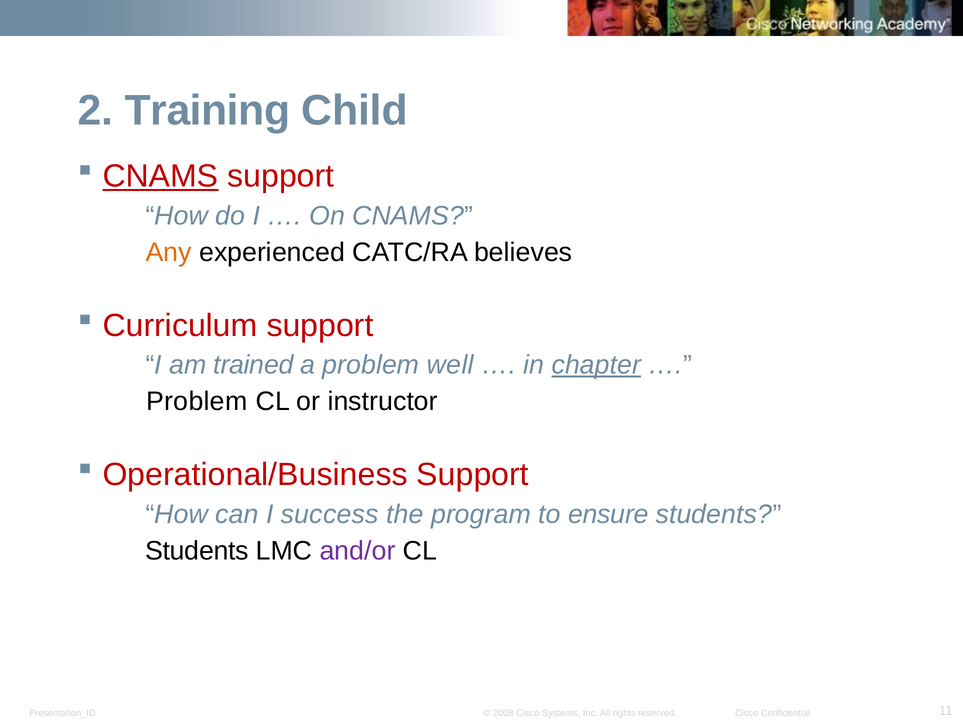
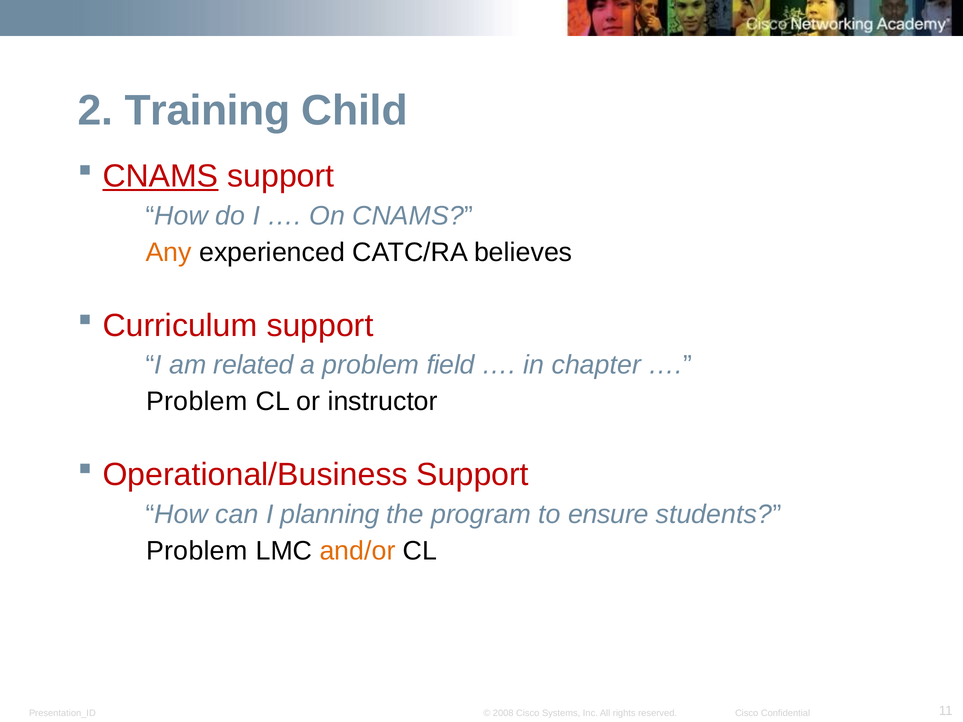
trained: trained -> related (253, 365)
well: well -> field (451, 365)
chapter underline: present -> none (596, 365)
success: success -> planning (330, 515)
Students: Students -> Problem (197, 551)
and/or colour: purple -> orange (358, 551)
